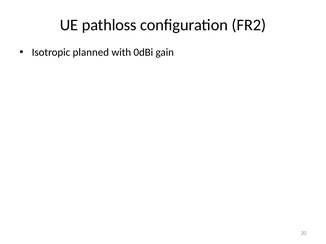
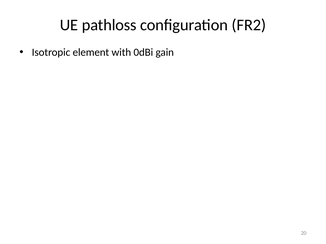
planned: planned -> element (91, 52)
